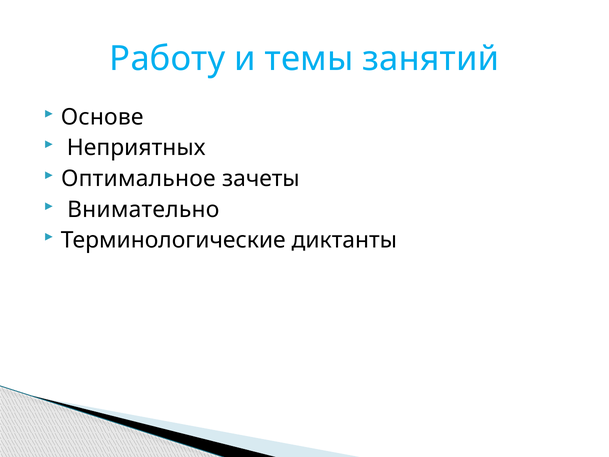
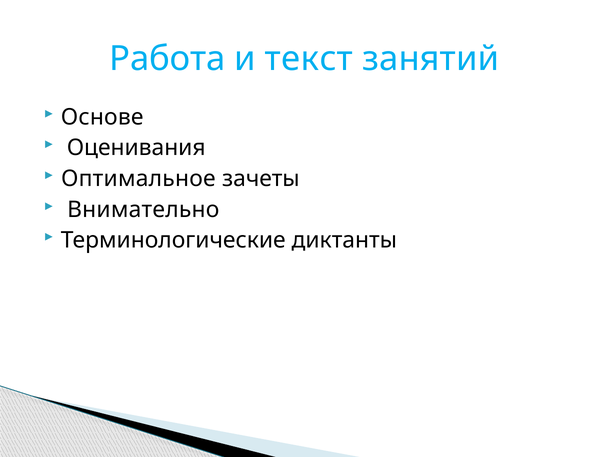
Работу: Работу -> Работа (168, 59)
темы: темы -> текст (309, 59)
Неприятных: Неприятных -> Оценивания (136, 148)
